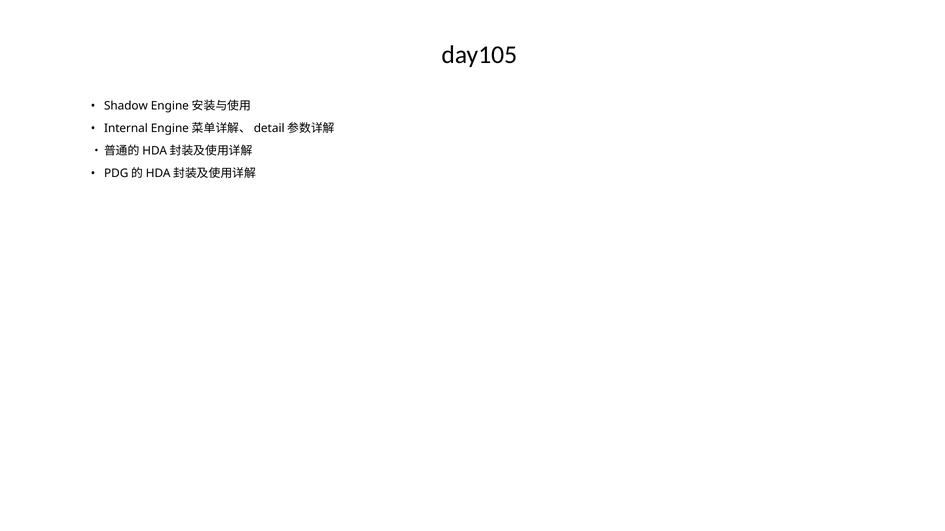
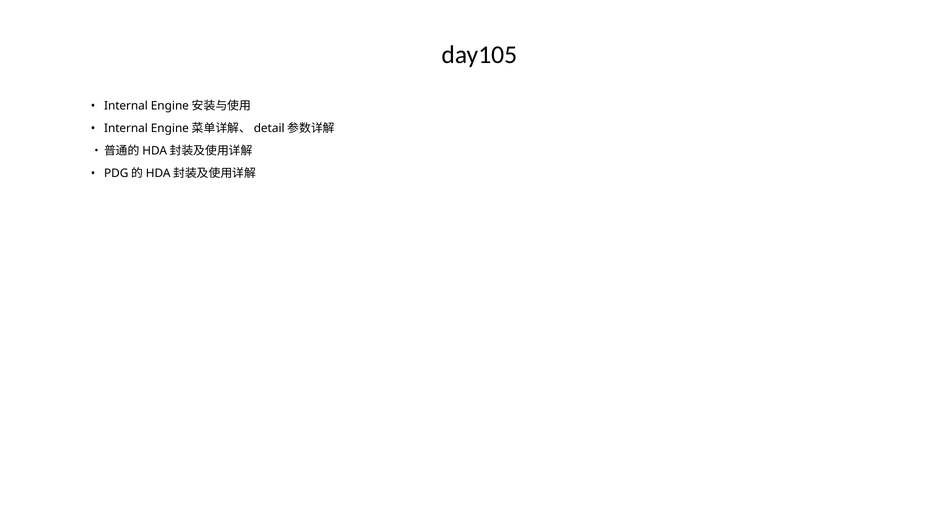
Shadow: Shadow -> Internal (126, 106)
